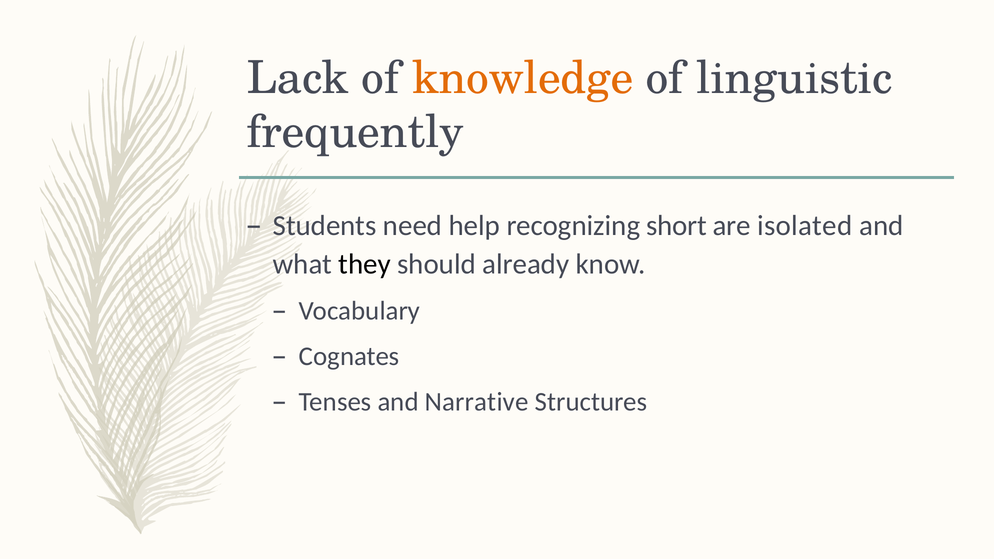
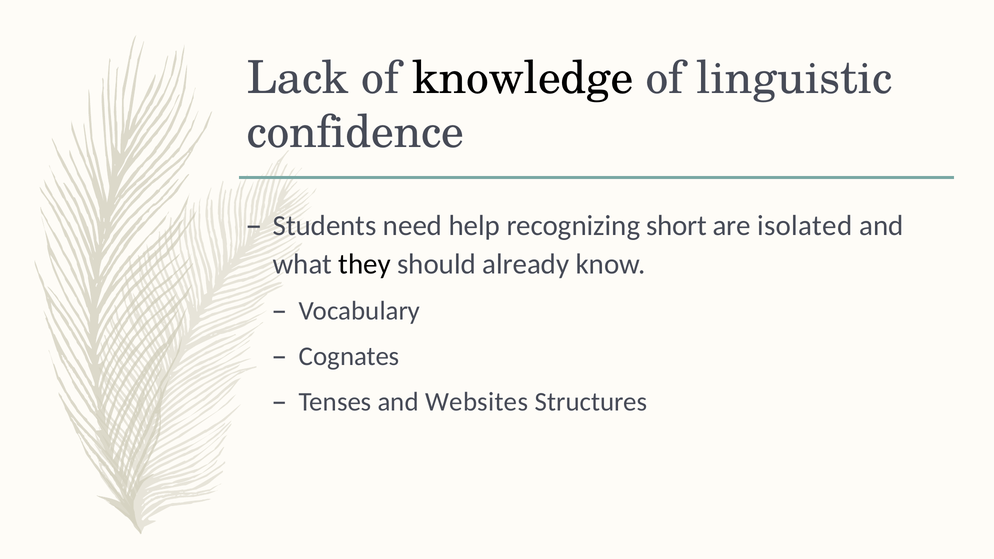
knowledge colour: orange -> black (523, 78)
frequently: frequently -> confidence (355, 132)
Narrative: Narrative -> Websites (477, 402)
